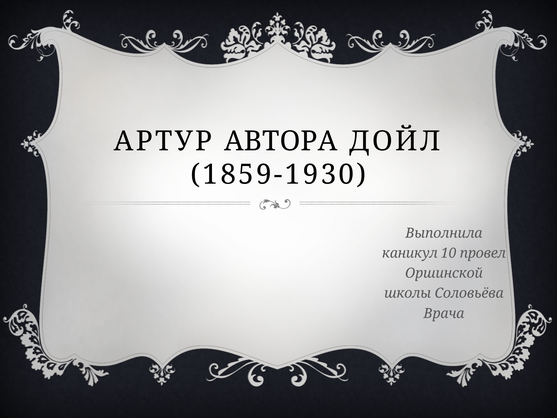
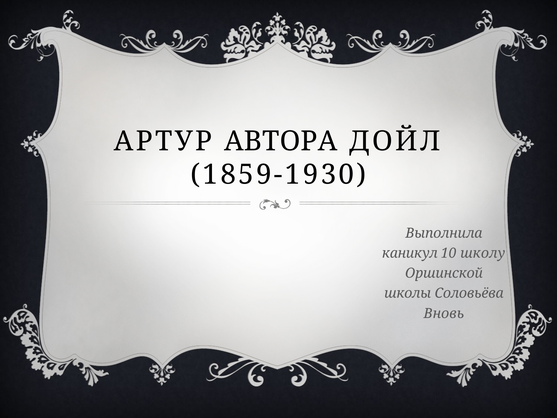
провел: провел -> школу (483, 253)
Врача: Врача -> Вновь (444, 313)
